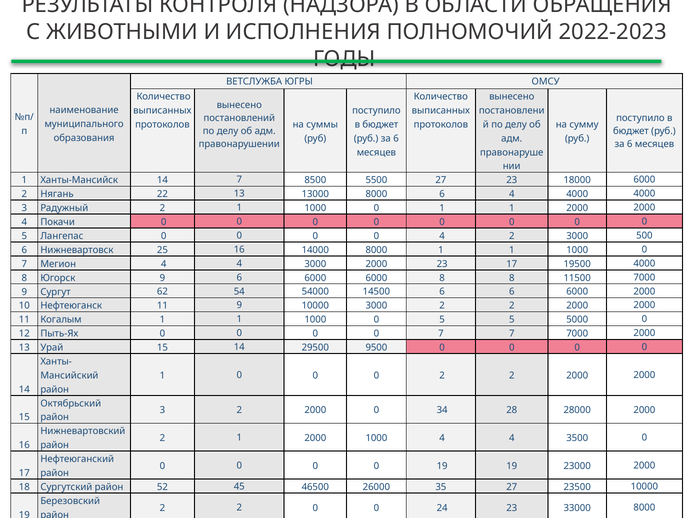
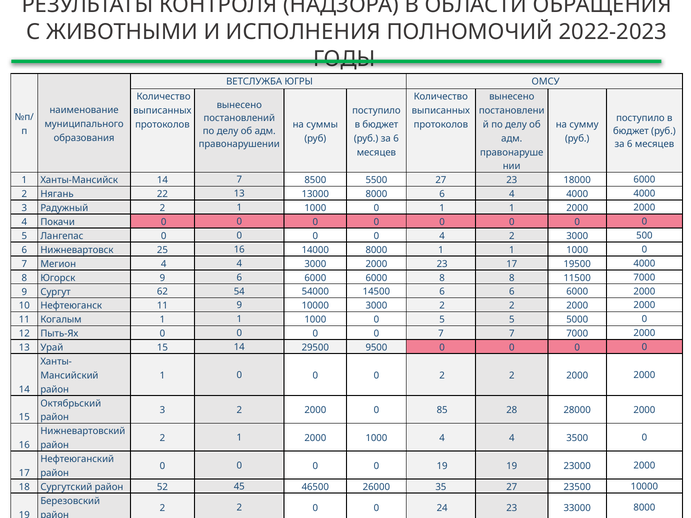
34: 34 -> 85 (442, 411)
